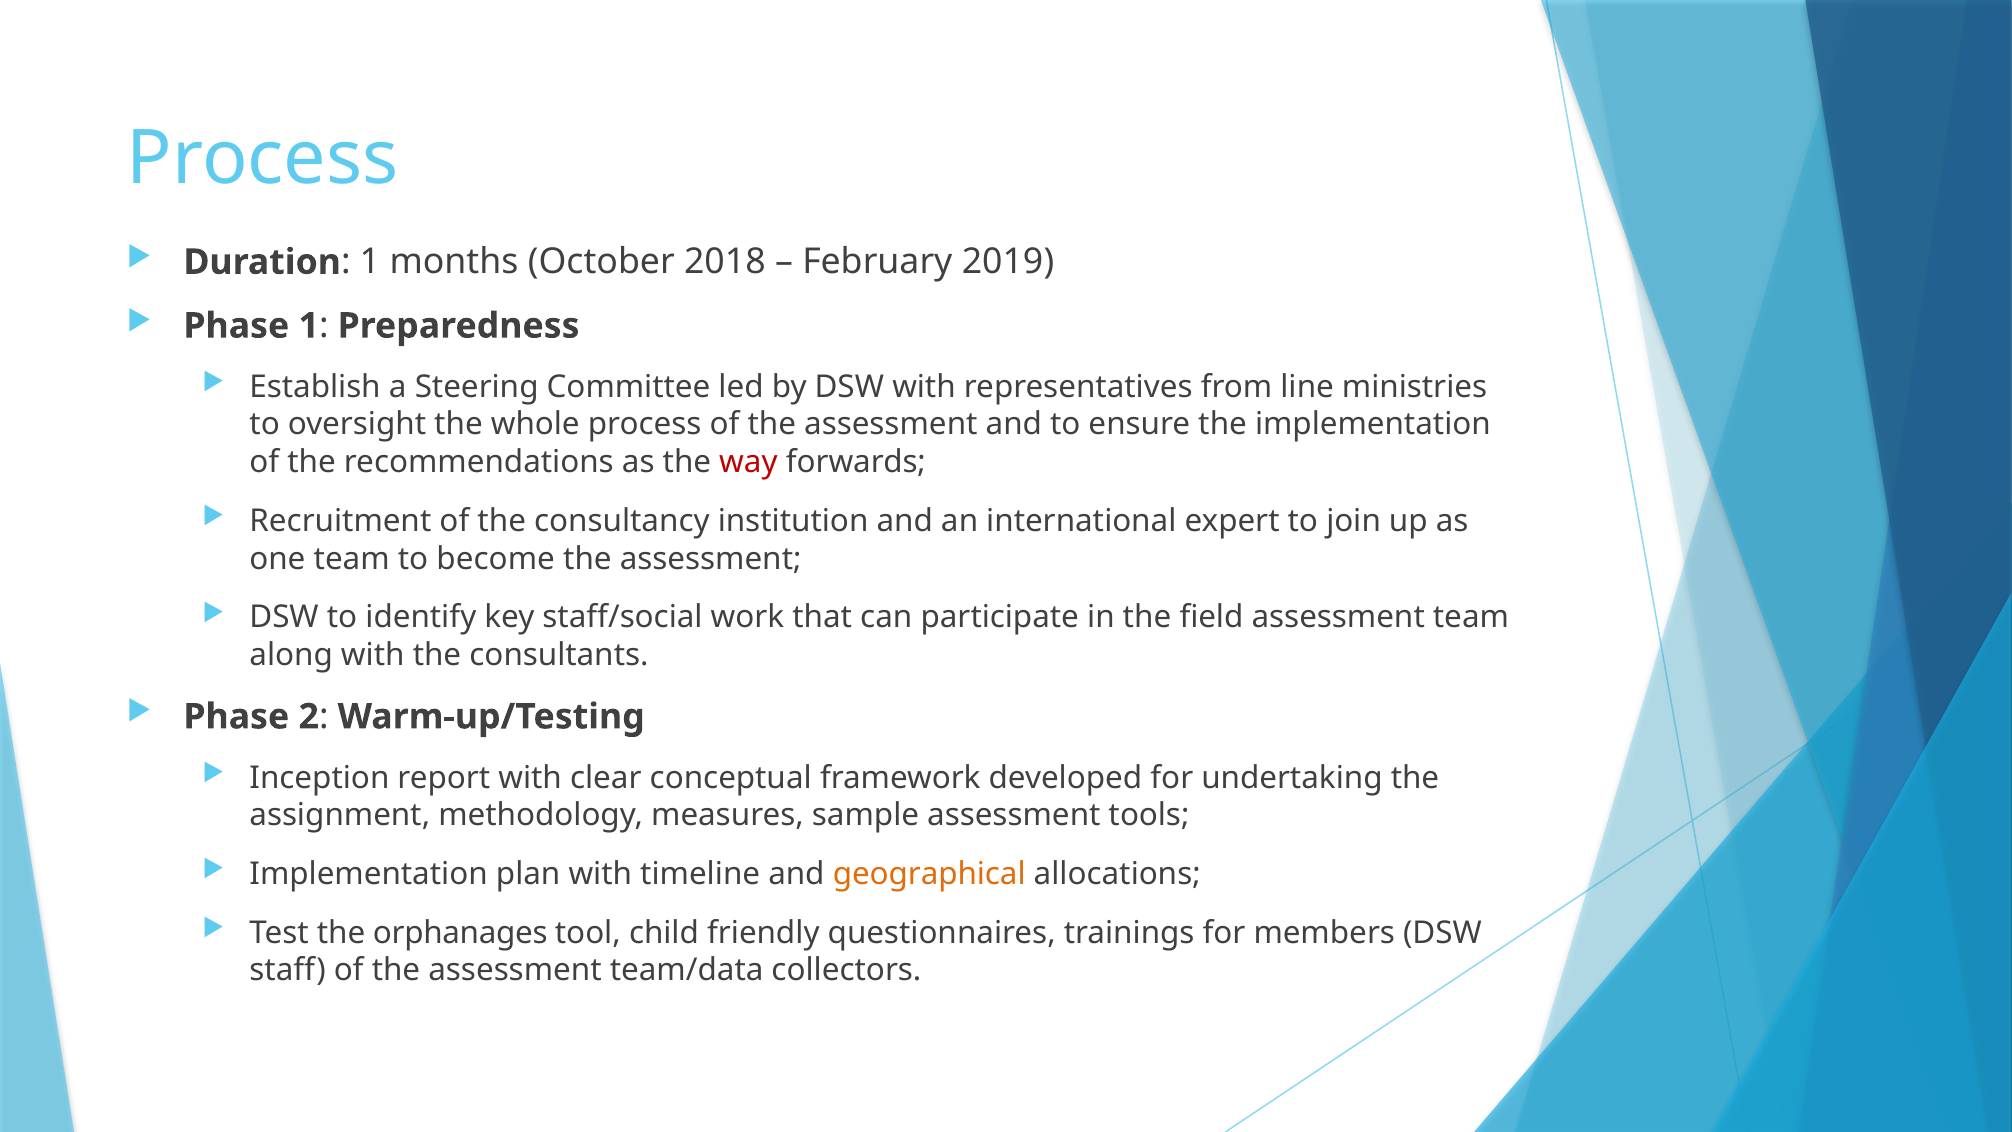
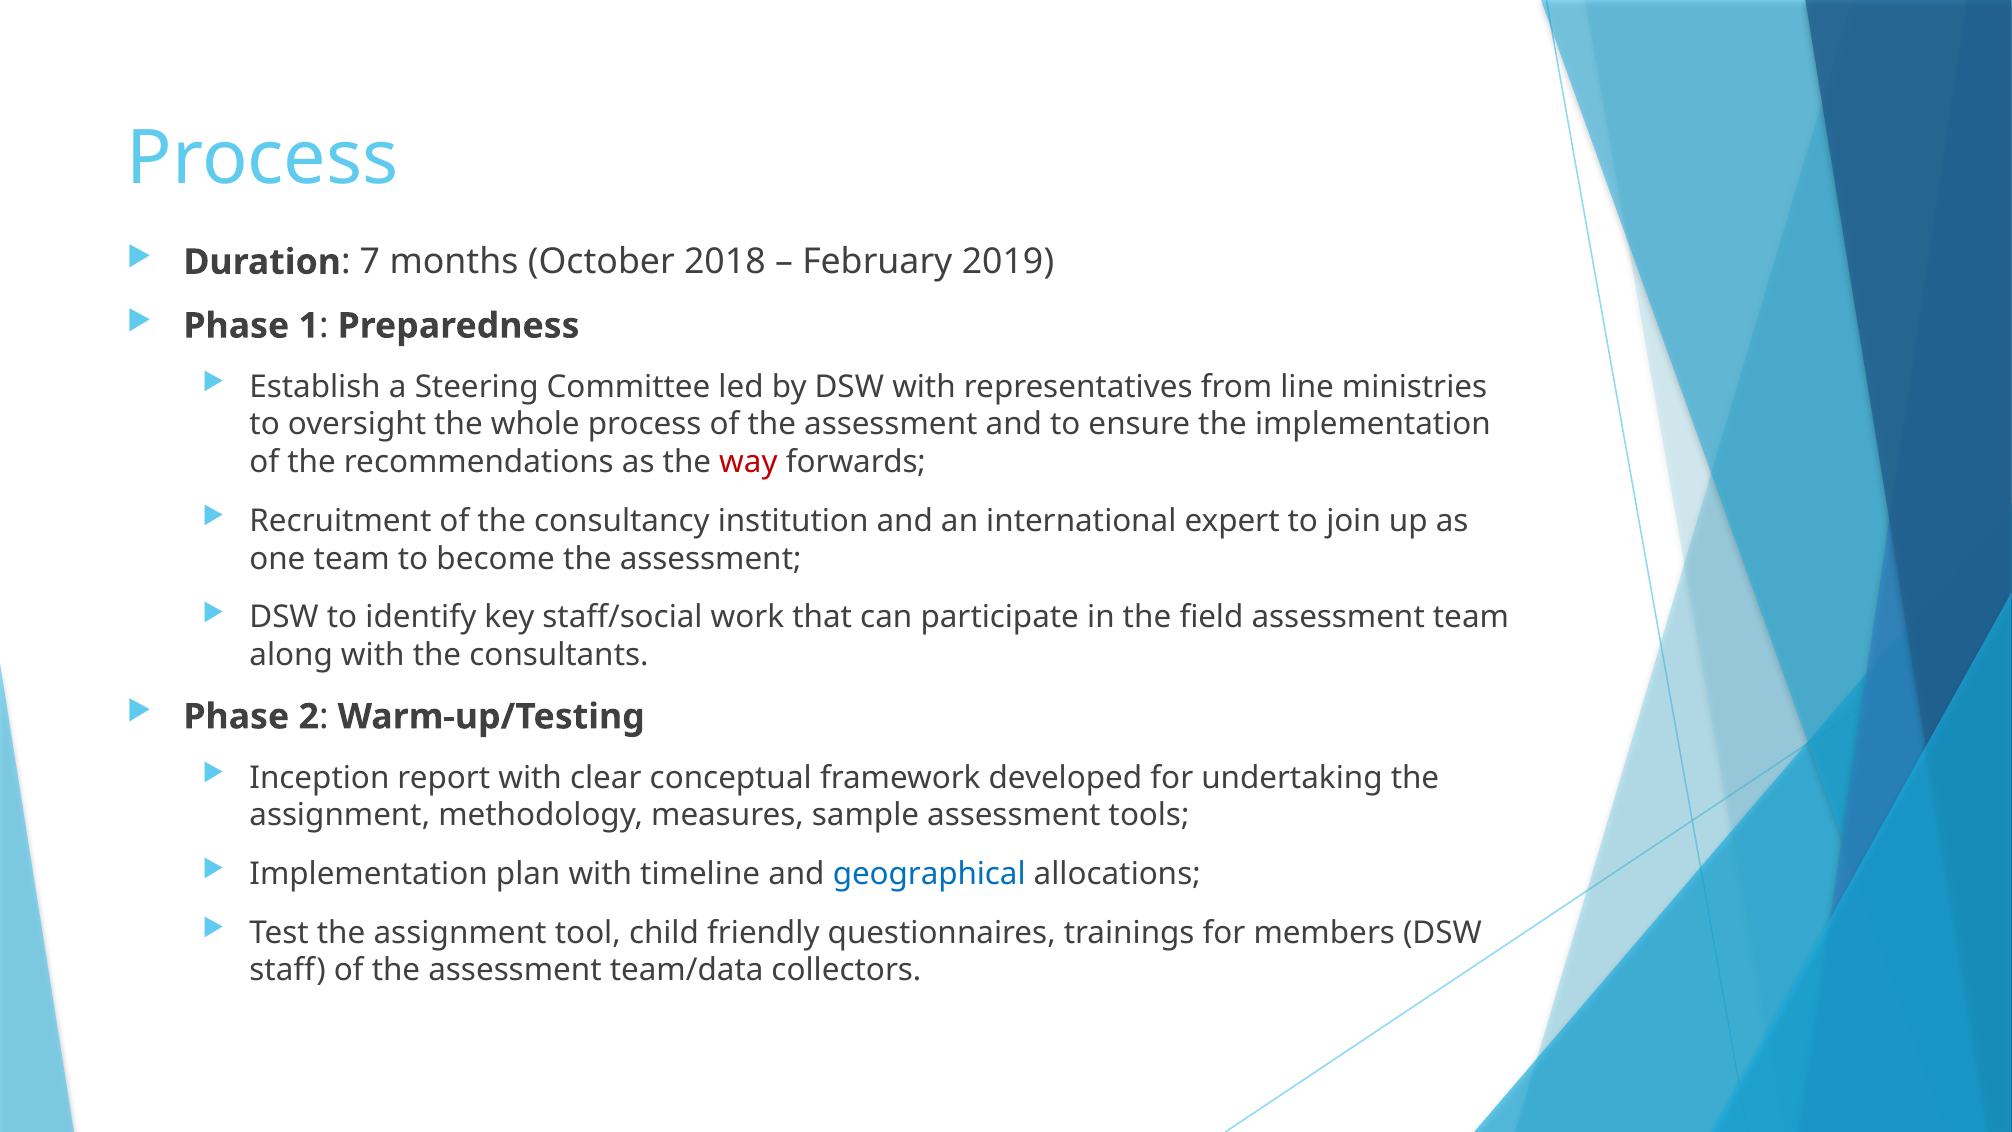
Duration 1: 1 -> 7 (370, 262)
geographical colour: orange -> blue (929, 874)
Test the orphanages: orphanages -> assignment (460, 933)
